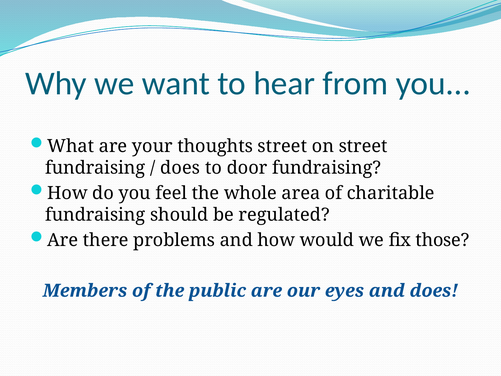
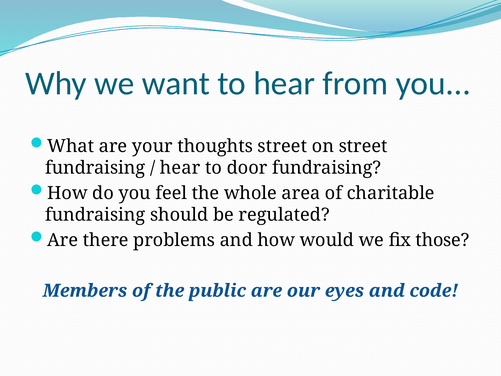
does: does -> hear (180, 168)
and does: does -> code (434, 291)
